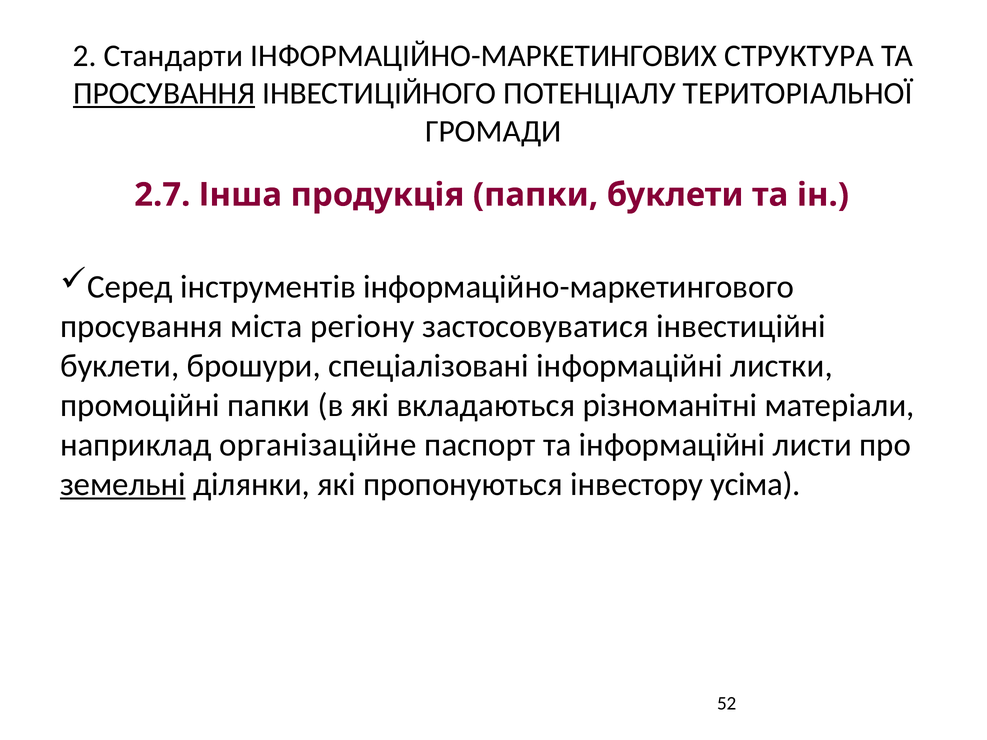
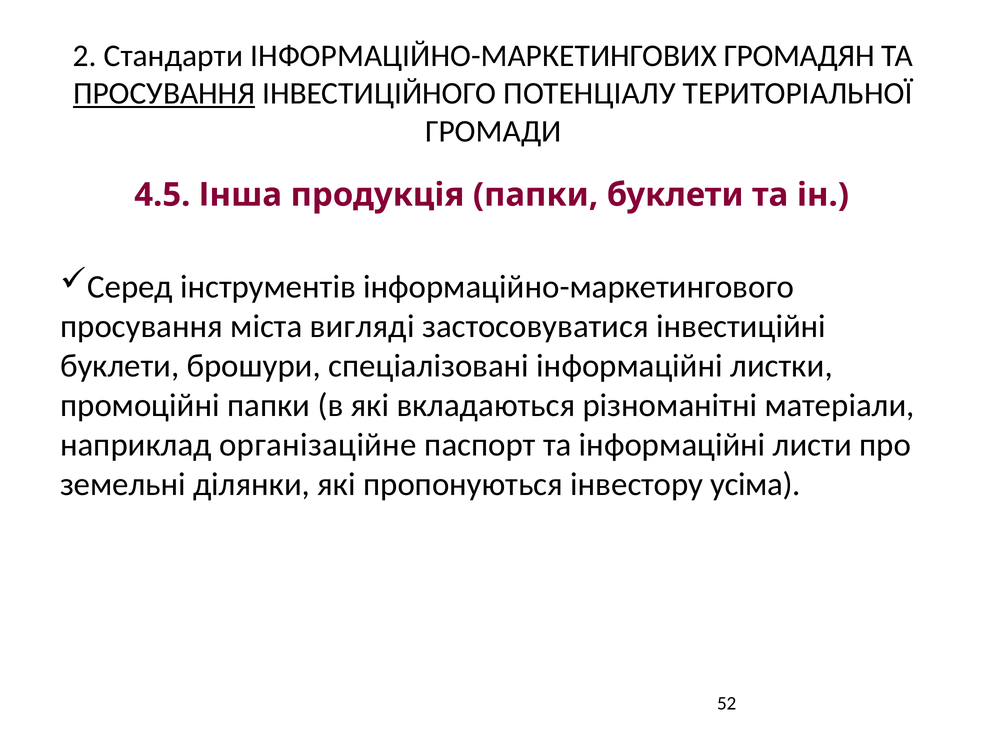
СТРУКТУРА: СТРУКТУРА -> ГРОМАДЯН (799, 56)
2.7: 2.7 -> 4.5 (162, 195)
регіону: регіону -> вигляді (362, 327)
земельні underline: present -> none (123, 484)
